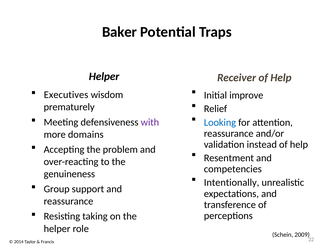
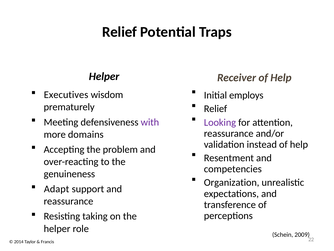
Baker: Baker -> Relief (119, 32)
improve: improve -> employs (246, 95)
Looking colour: blue -> purple (220, 122)
Intentionally: Intentionally -> Organization (232, 182)
Group: Group -> Adapt (57, 189)
